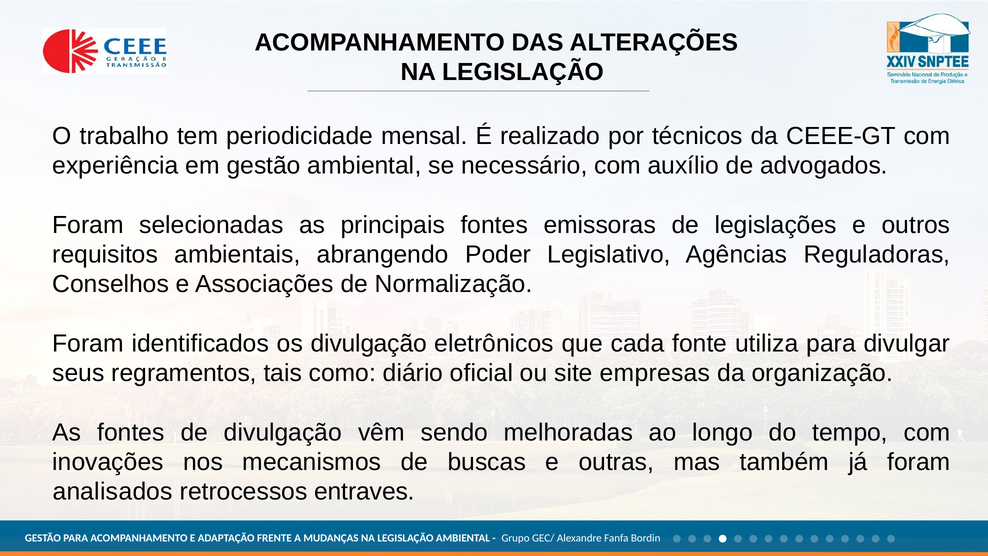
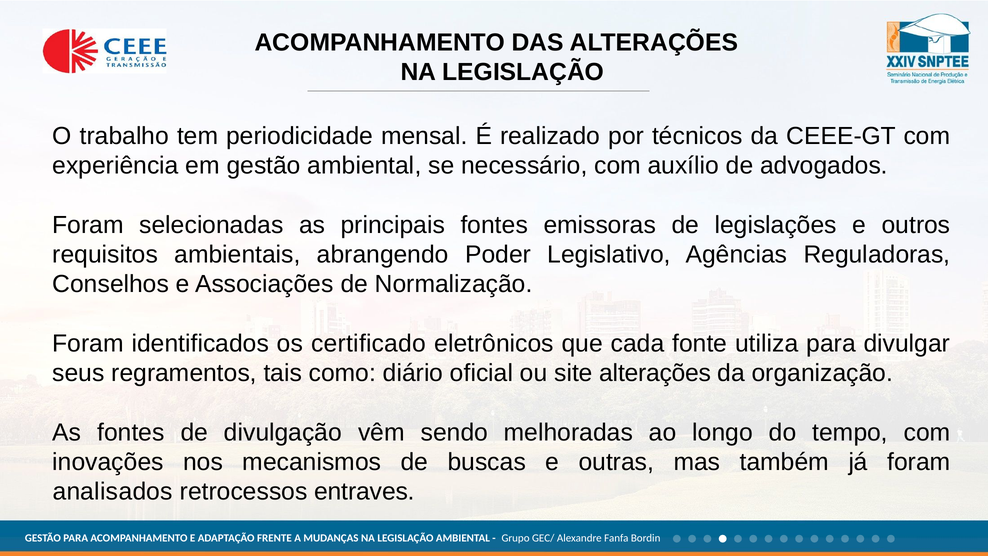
os divulgação: divulgação -> certificado (369, 343)
site empresas: empresas -> alterações (655, 373)
